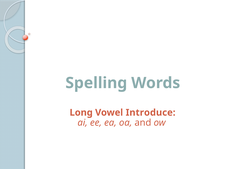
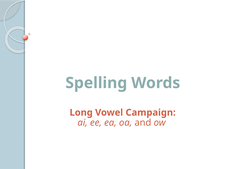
Introduce: Introduce -> Campaign (151, 112)
